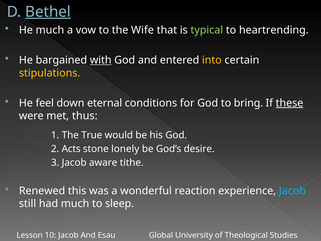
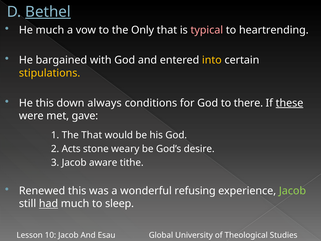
Wife: Wife -> Only (143, 30)
typical colour: light green -> pink (207, 30)
with underline: present -> none (101, 60)
He feel: feel -> this (45, 103)
eternal: eternal -> always (105, 103)
bring: bring -> there (248, 103)
thus: thus -> gave (85, 116)
The True: True -> That (92, 135)
lonely: lonely -> weary (125, 149)
reaction: reaction -> refusing (195, 191)
Jacob colour: light blue -> light green (292, 191)
had underline: none -> present (48, 203)
